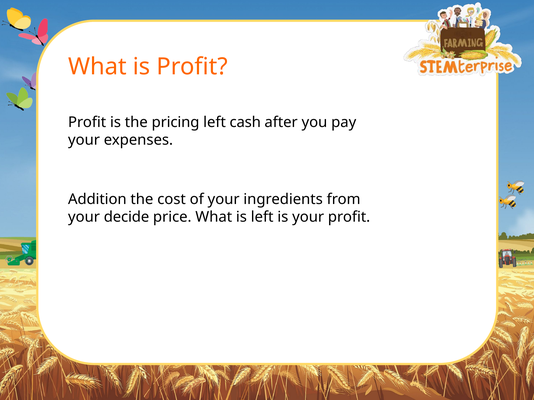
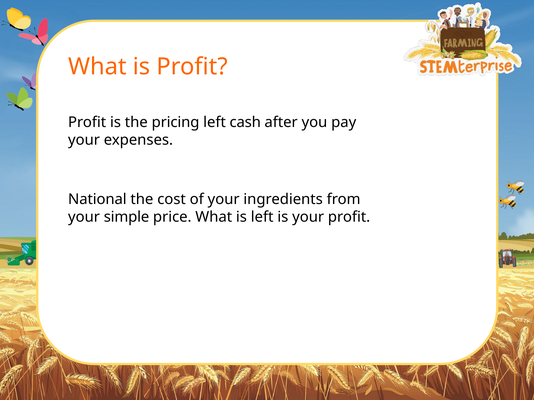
Addition: Addition -> National (97, 200)
decide: decide -> simple (127, 217)
